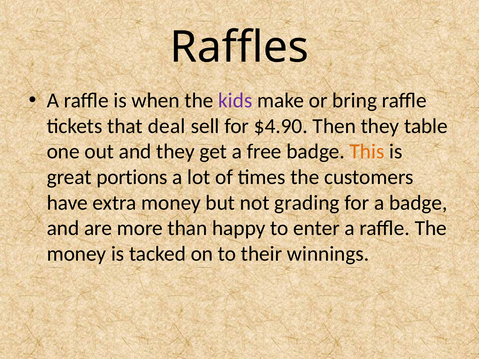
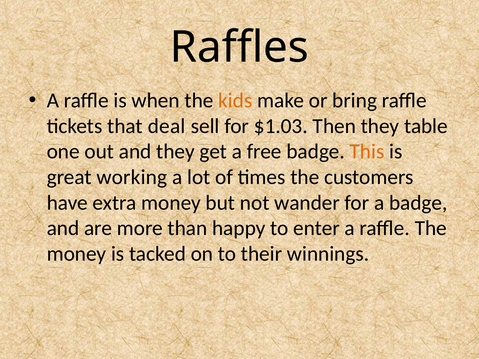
kids colour: purple -> orange (235, 101)
$4.90: $4.90 -> $1.03 (281, 126)
portions: portions -> working (132, 177)
grading: grading -> wander (307, 203)
